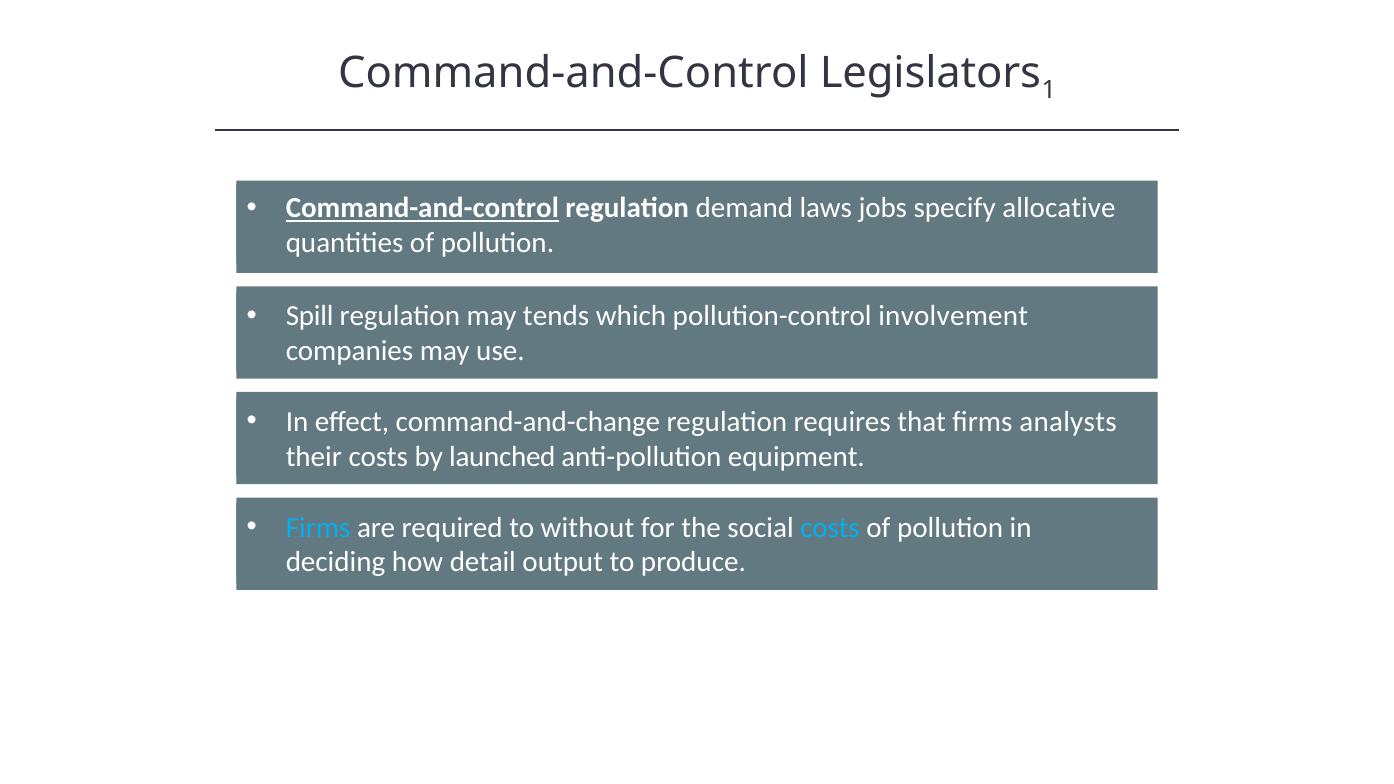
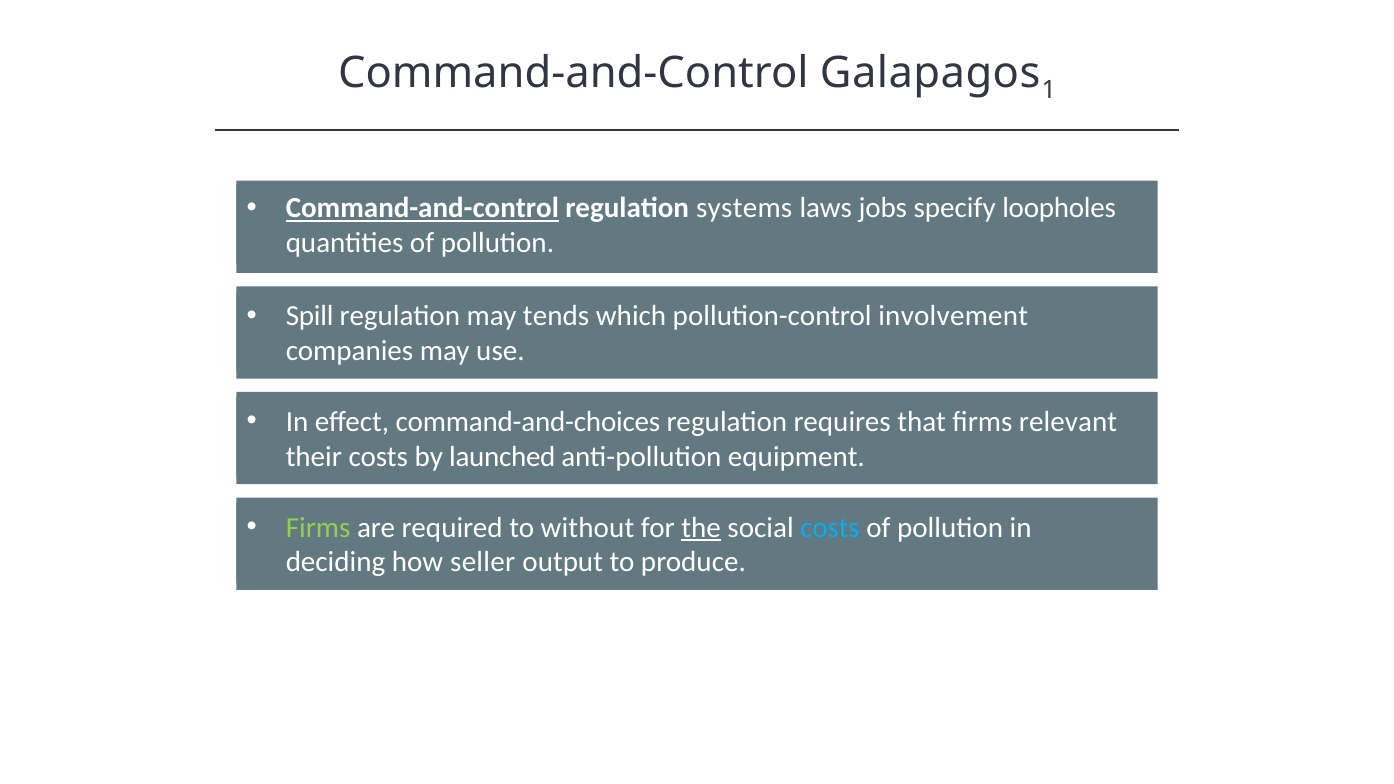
Legislators: Legislators -> Galapagos (930, 73)
demand: demand -> systems (744, 208)
allocative: allocative -> loopholes (1059, 208)
command-and-change: command-and-change -> command-and-choices (528, 422)
analysts: analysts -> relevant (1068, 422)
Firms colour: light blue -> light green (318, 528)
the underline: none -> present (701, 528)
detail: detail -> seller (483, 562)
